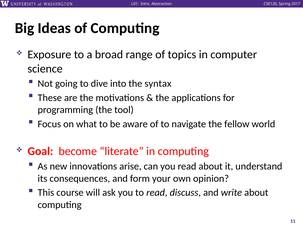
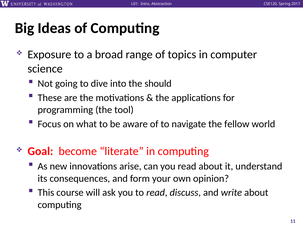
syntax: syntax -> should (158, 84)
